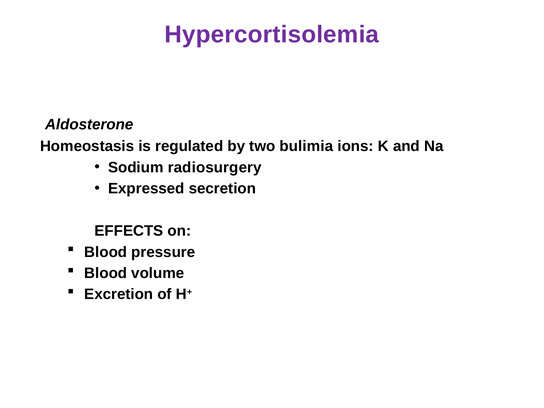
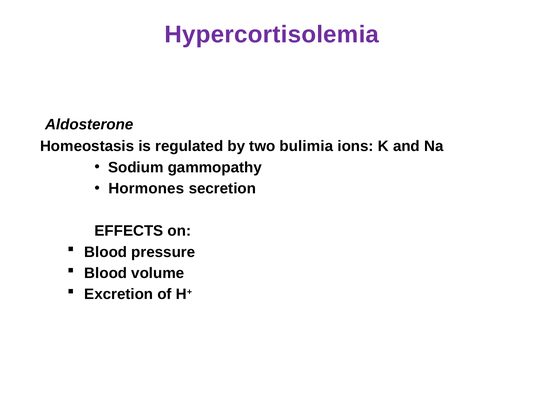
radiosurgery: radiosurgery -> gammopathy (215, 167)
Expressed: Expressed -> Hormones (146, 189)
